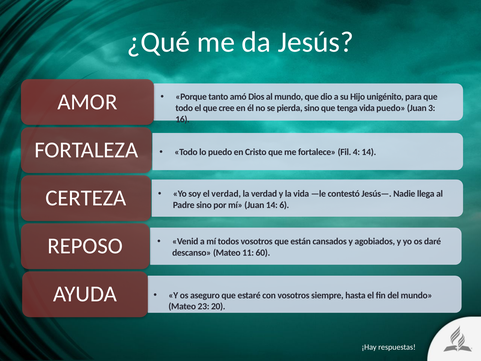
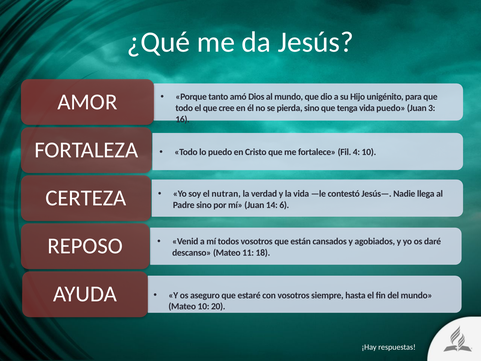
4 14: 14 -> 10 (369, 152)
el verdad: verdad -> nutran (226, 194)
60: 60 -> 18 (263, 253)
Mateo 23: 23 -> 10 (204, 306)
